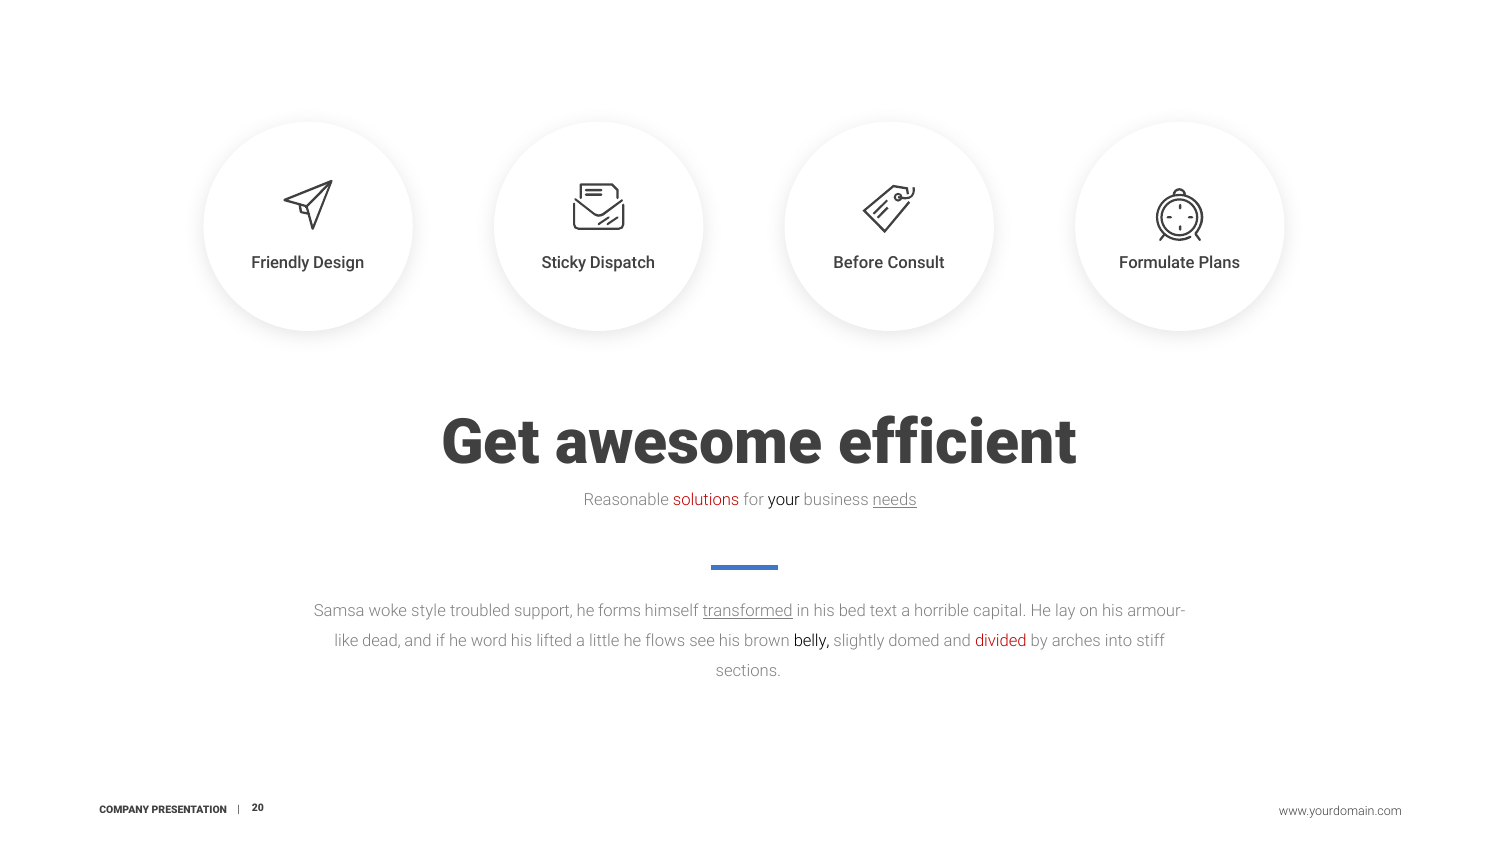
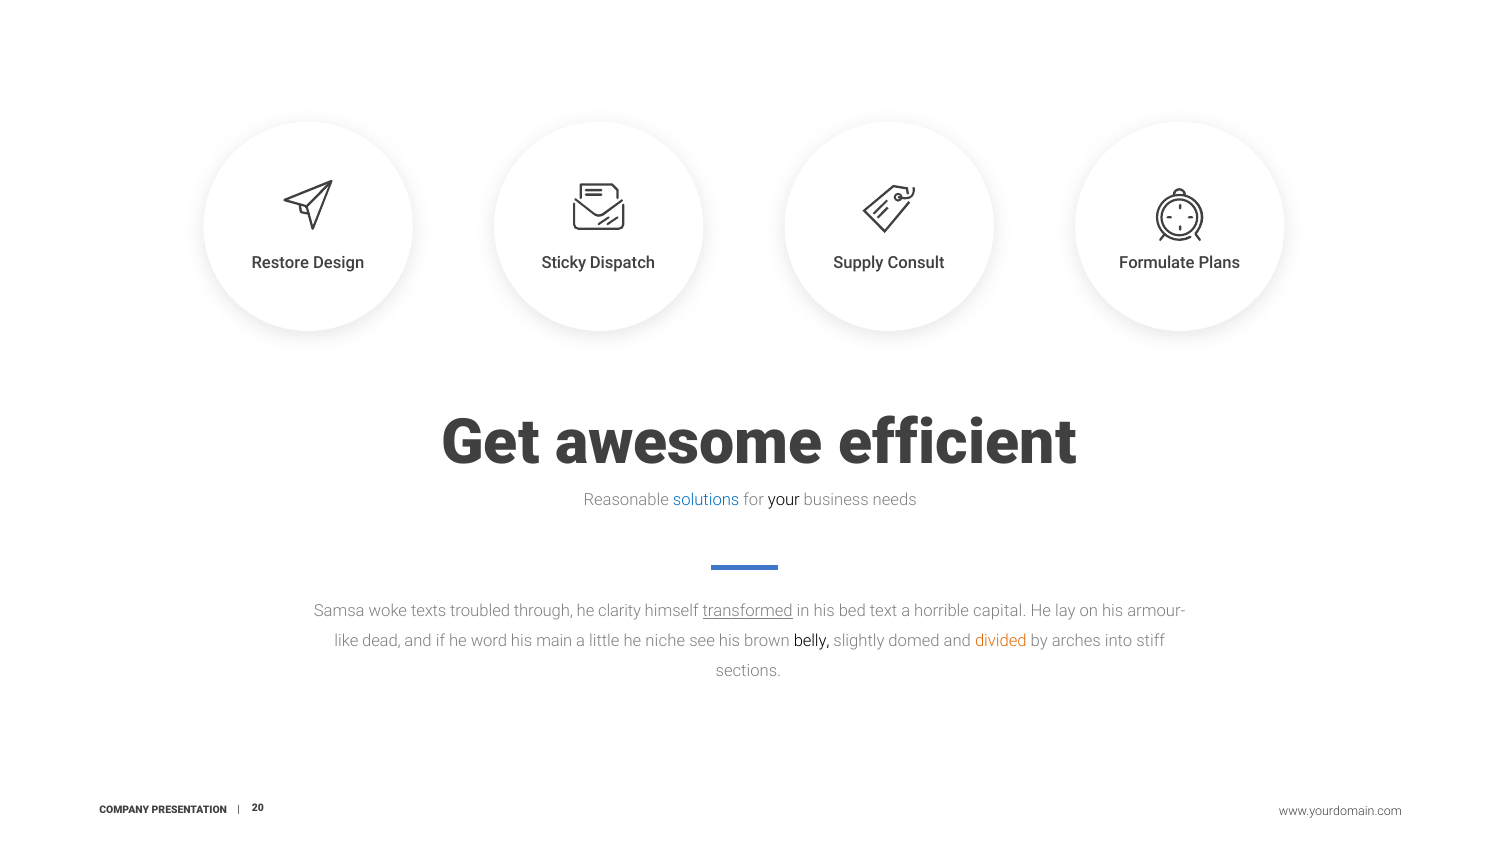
Friendly: Friendly -> Restore (280, 263)
Before: Before -> Supply (858, 263)
solutions colour: red -> blue (706, 500)
needs underline: present -> none (895, 500)
style: style -> texts (429, 612)
support: support -> through (543, 612)
forms: forms -> clarity (620, 612)
lifted: lifted -> main (554, 642)
flows: flows -> niche (665, 642)
divided colour: red -> orange (1001, 642)
